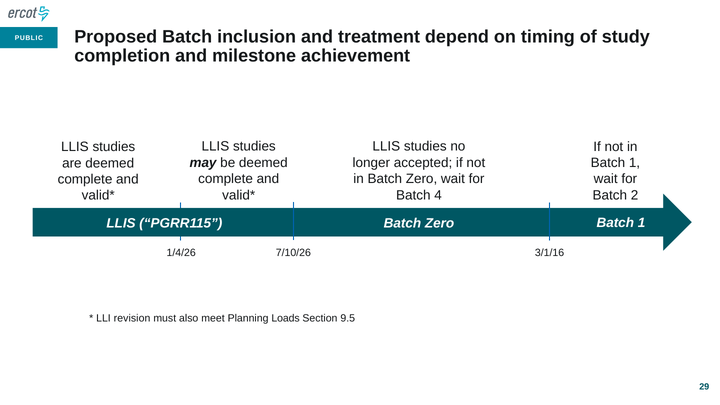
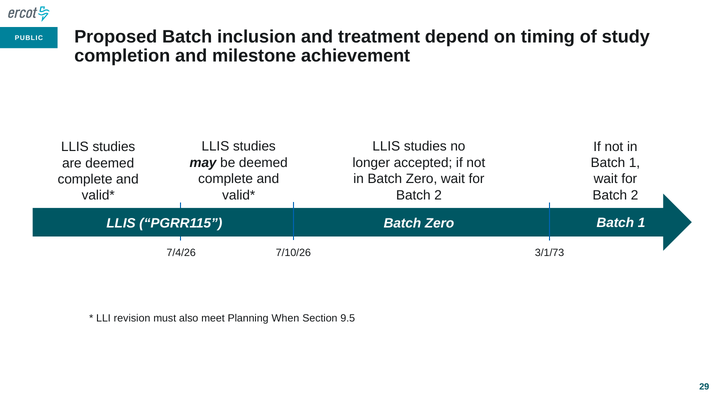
4: 4 -> 2 (438, 195)
1/4/26: 1/4/26 -> 7/4/26 (181, 253)
3/1/16: 3/1/16 -> 3/1/73 (550, 253)
Loads: Loads -> When (285, 319)
